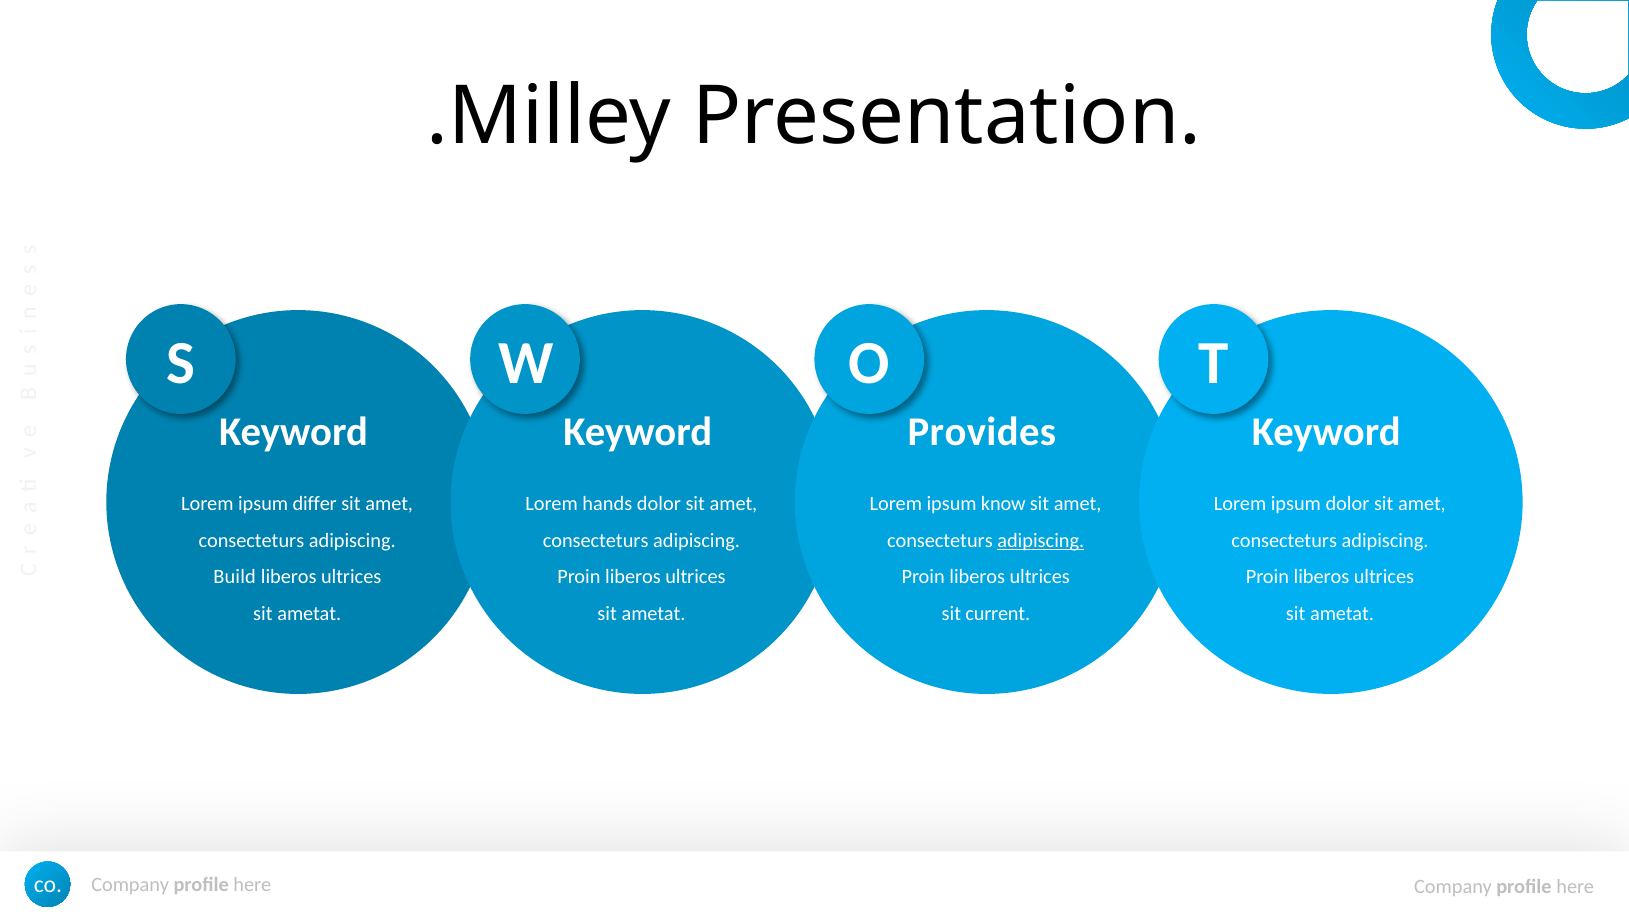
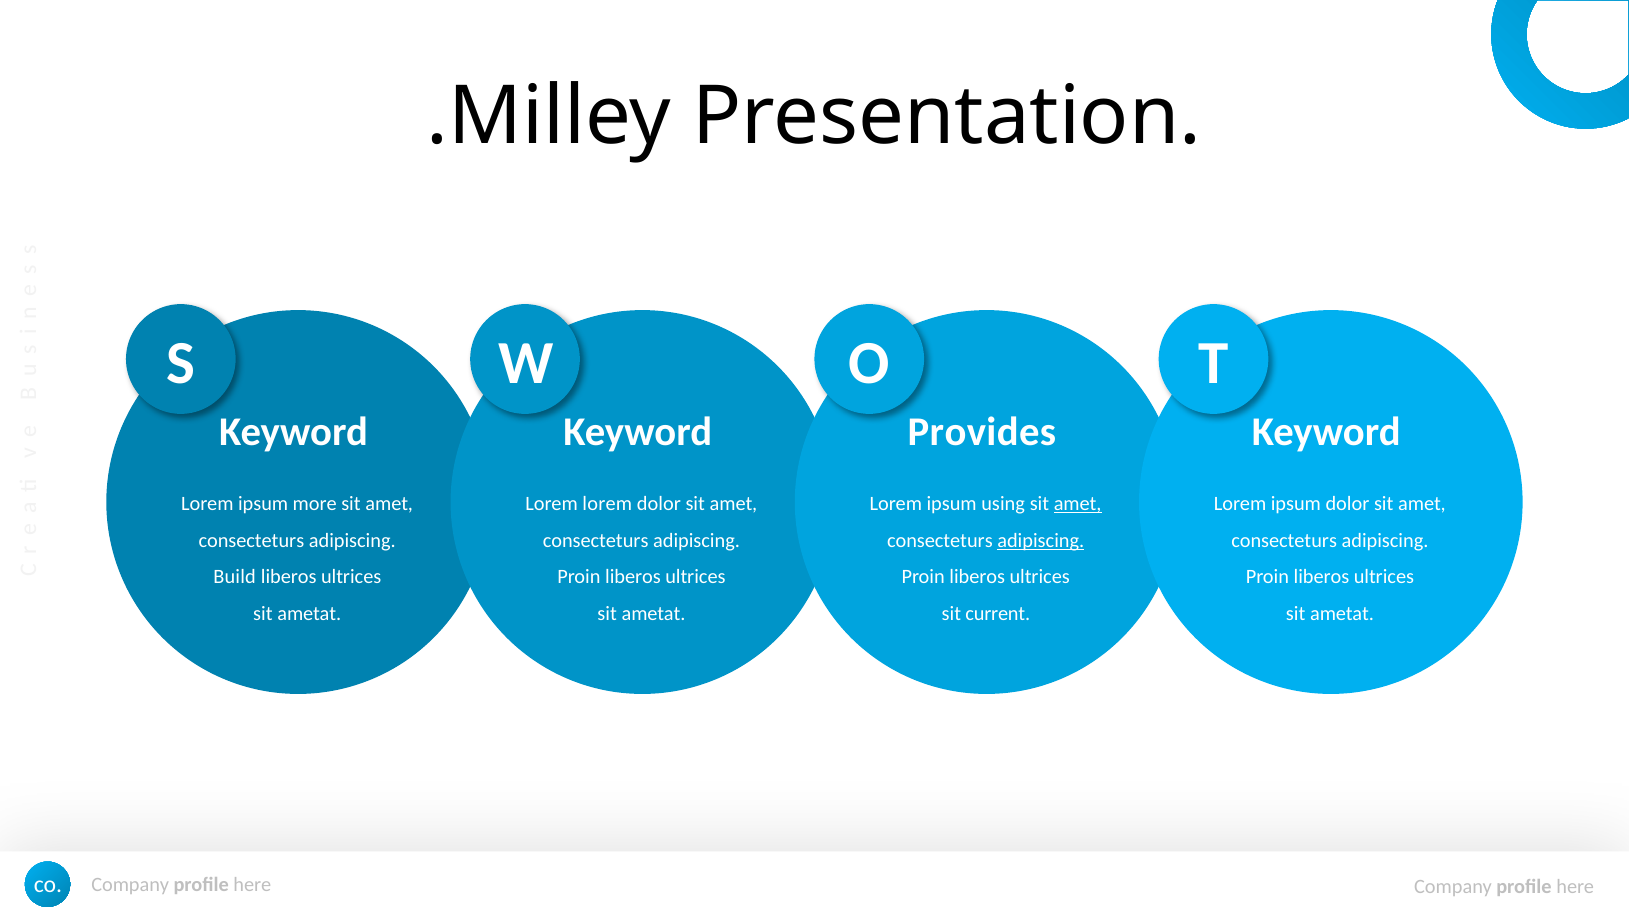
differ: differ -> more (315, 503)
Lorem hands: hands -> lorem (607, 503)
know: know -> using (1003, 503)
amet underline: none -> present (1078, 503)
